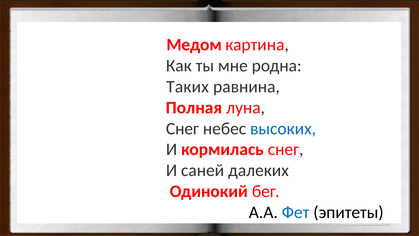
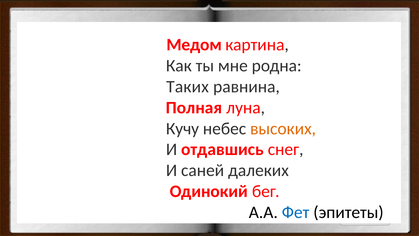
Снег: Снег -> Кучу (182, 128)
высоких colour: blue -> orange (283, 128)
кормилась: кормилась -> отдавшись (222, 149)
